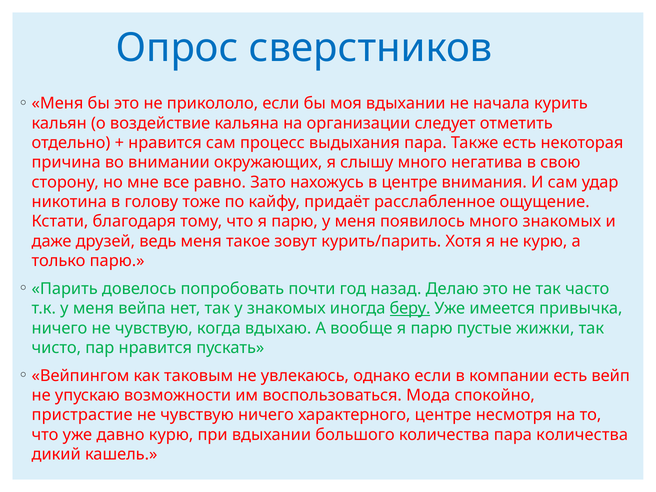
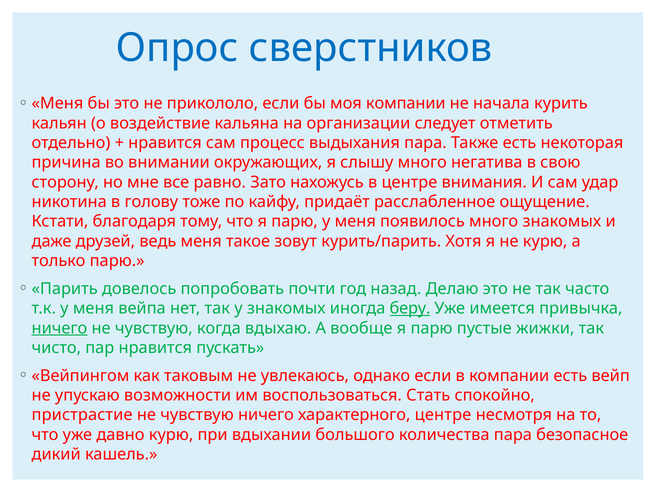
моя вдыхании: вдыхании -> компании (406, 103)
ничего underline: none -> present (59, 328)
Мода: Мода -> Стать (428, 395)
пара количества: количества -> безопасное (582, 435)
